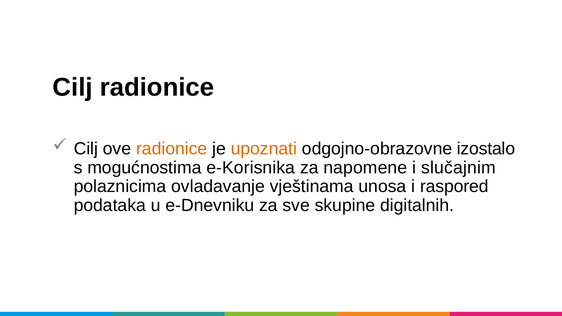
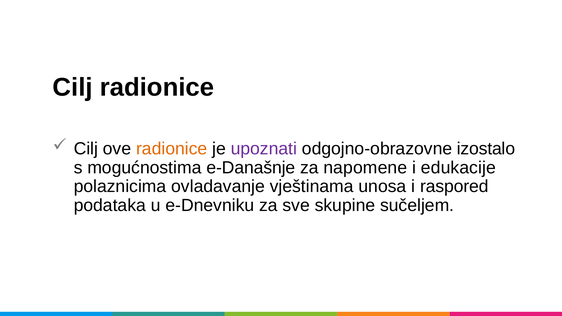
upoznati colour: orange -> purple (264, 149)
e-Korisnika: e-Korisnika -> e-Današnje (251, 168)
slučajnim: slučajnim -> edukacije (458, 168)
digitalnih: digitalnih -> sučeljem (417, 206)
